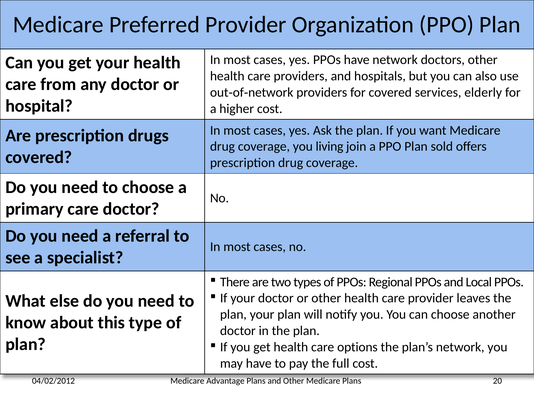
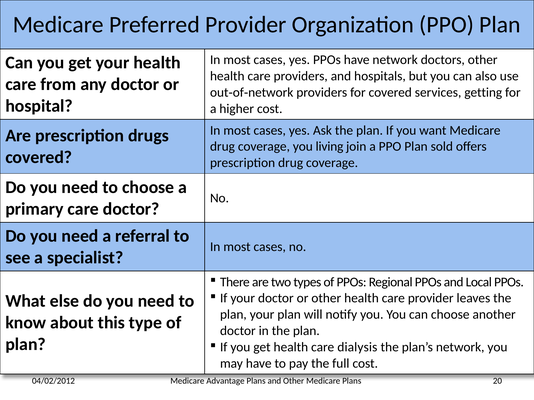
elderly: elderly -> getting (483, 93)
options: options -> dialysis (357, 347)
